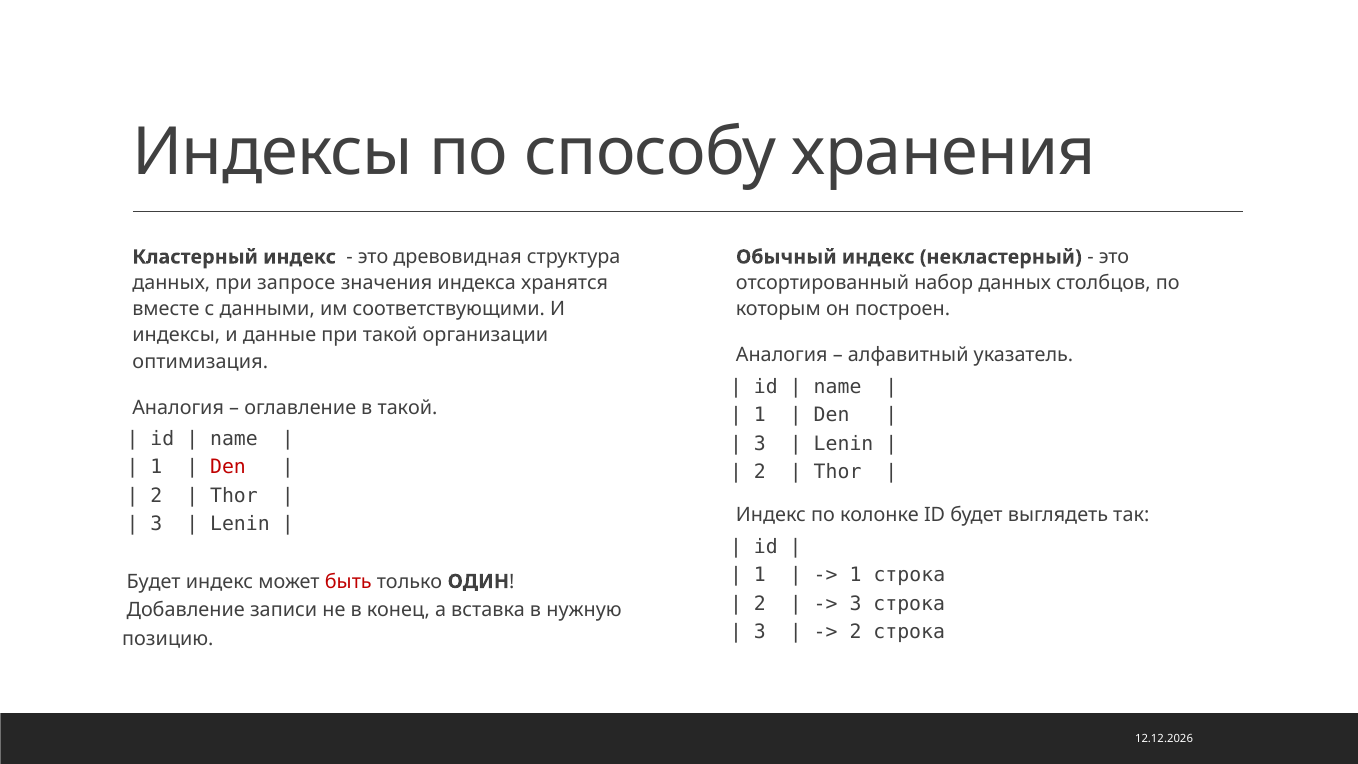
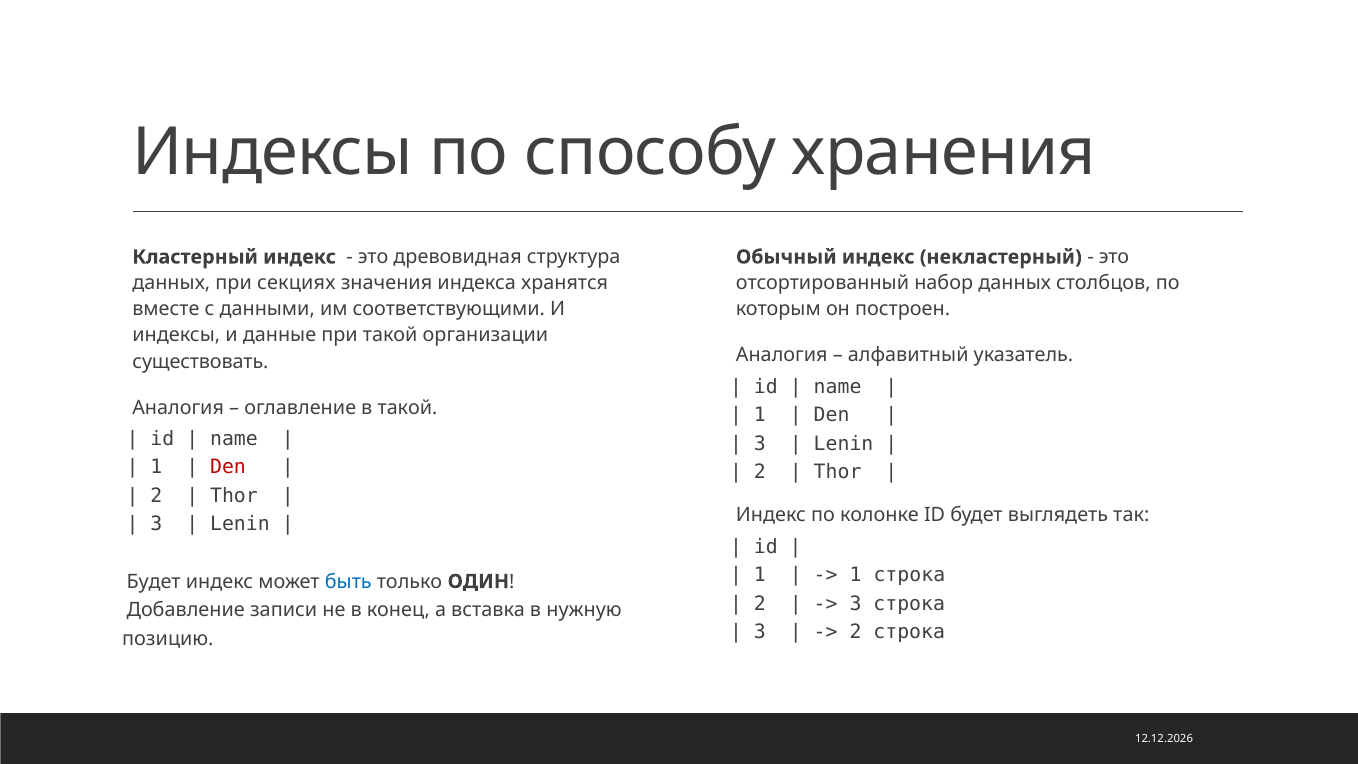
запросе: запросе -> секциях (296, 283)
оптимизация: оптимизация -> существовать (200, 362)
быть colour: red -> blue (348, 581)
